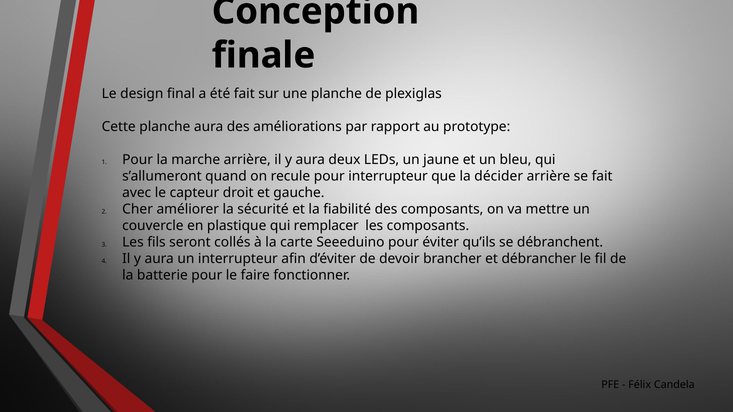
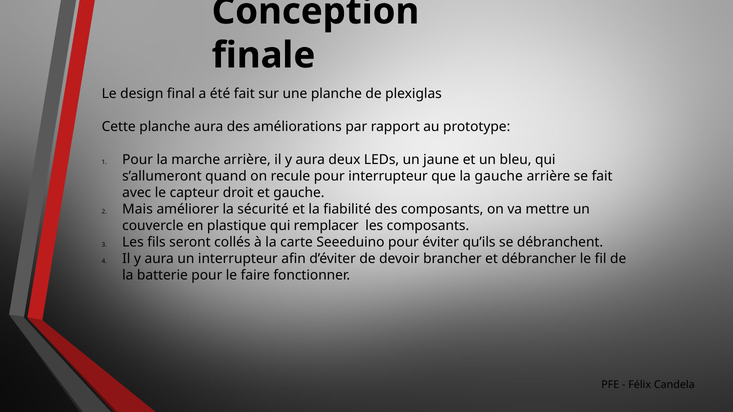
la décider: décider -> gauche (499, 176)
Cher: Cher -> Mais (138, 209)
